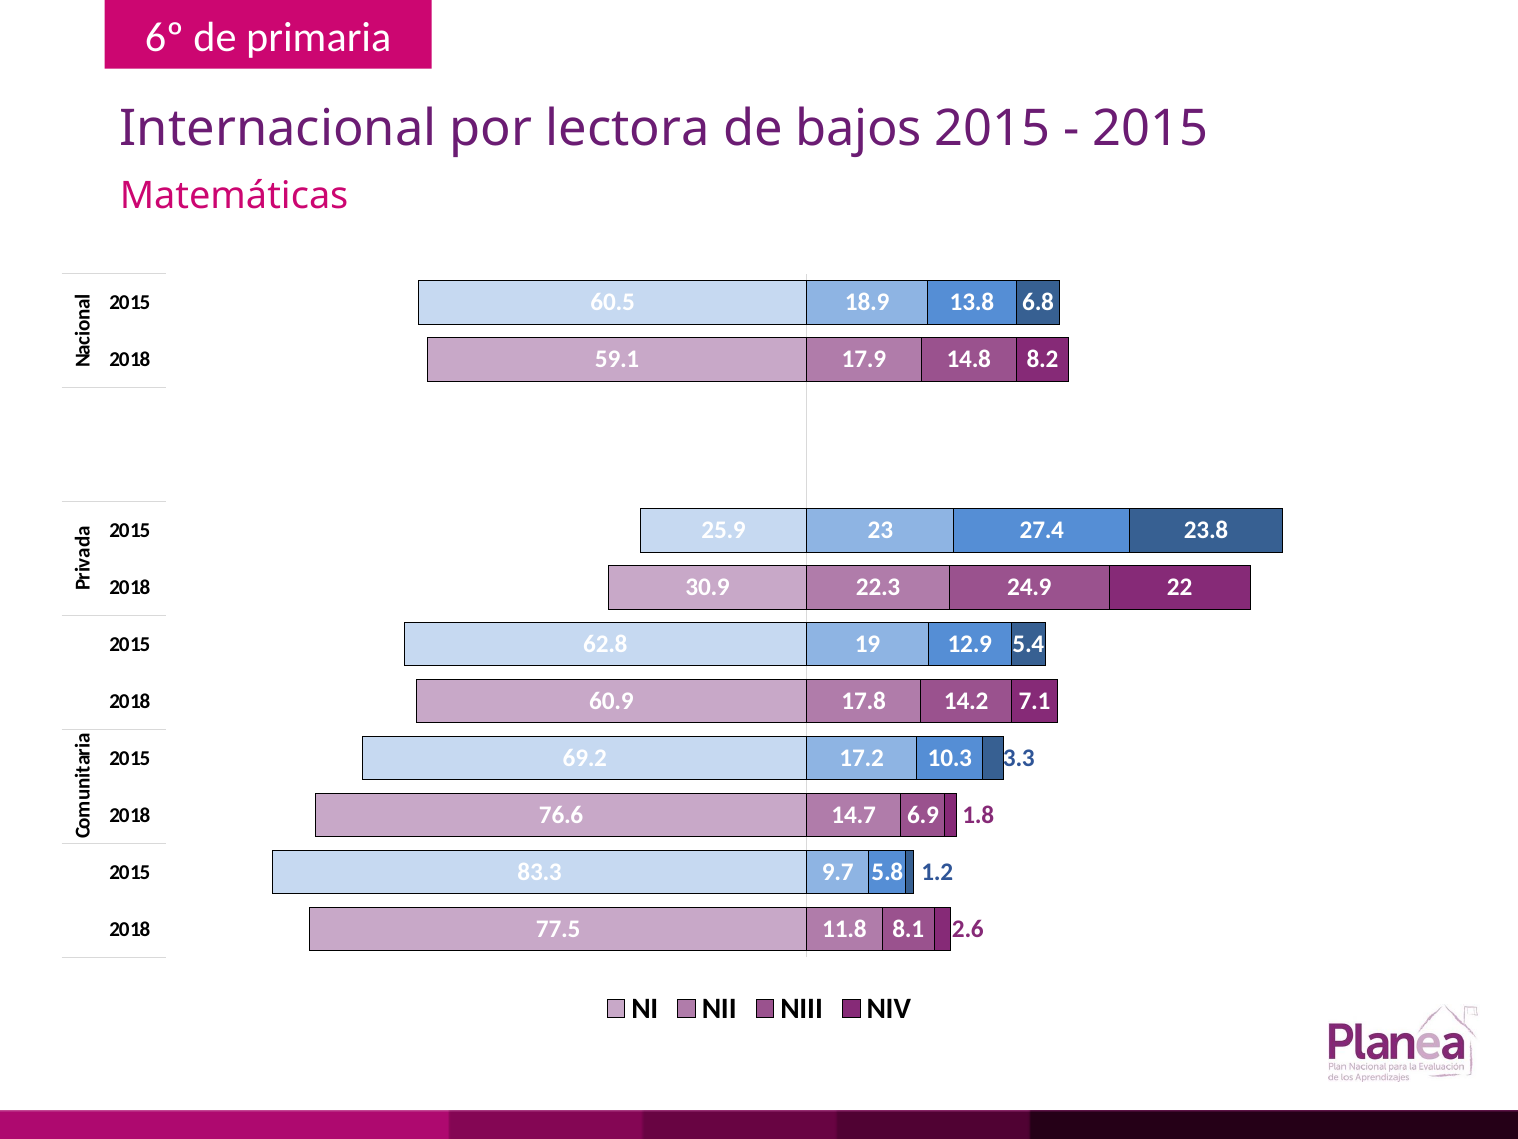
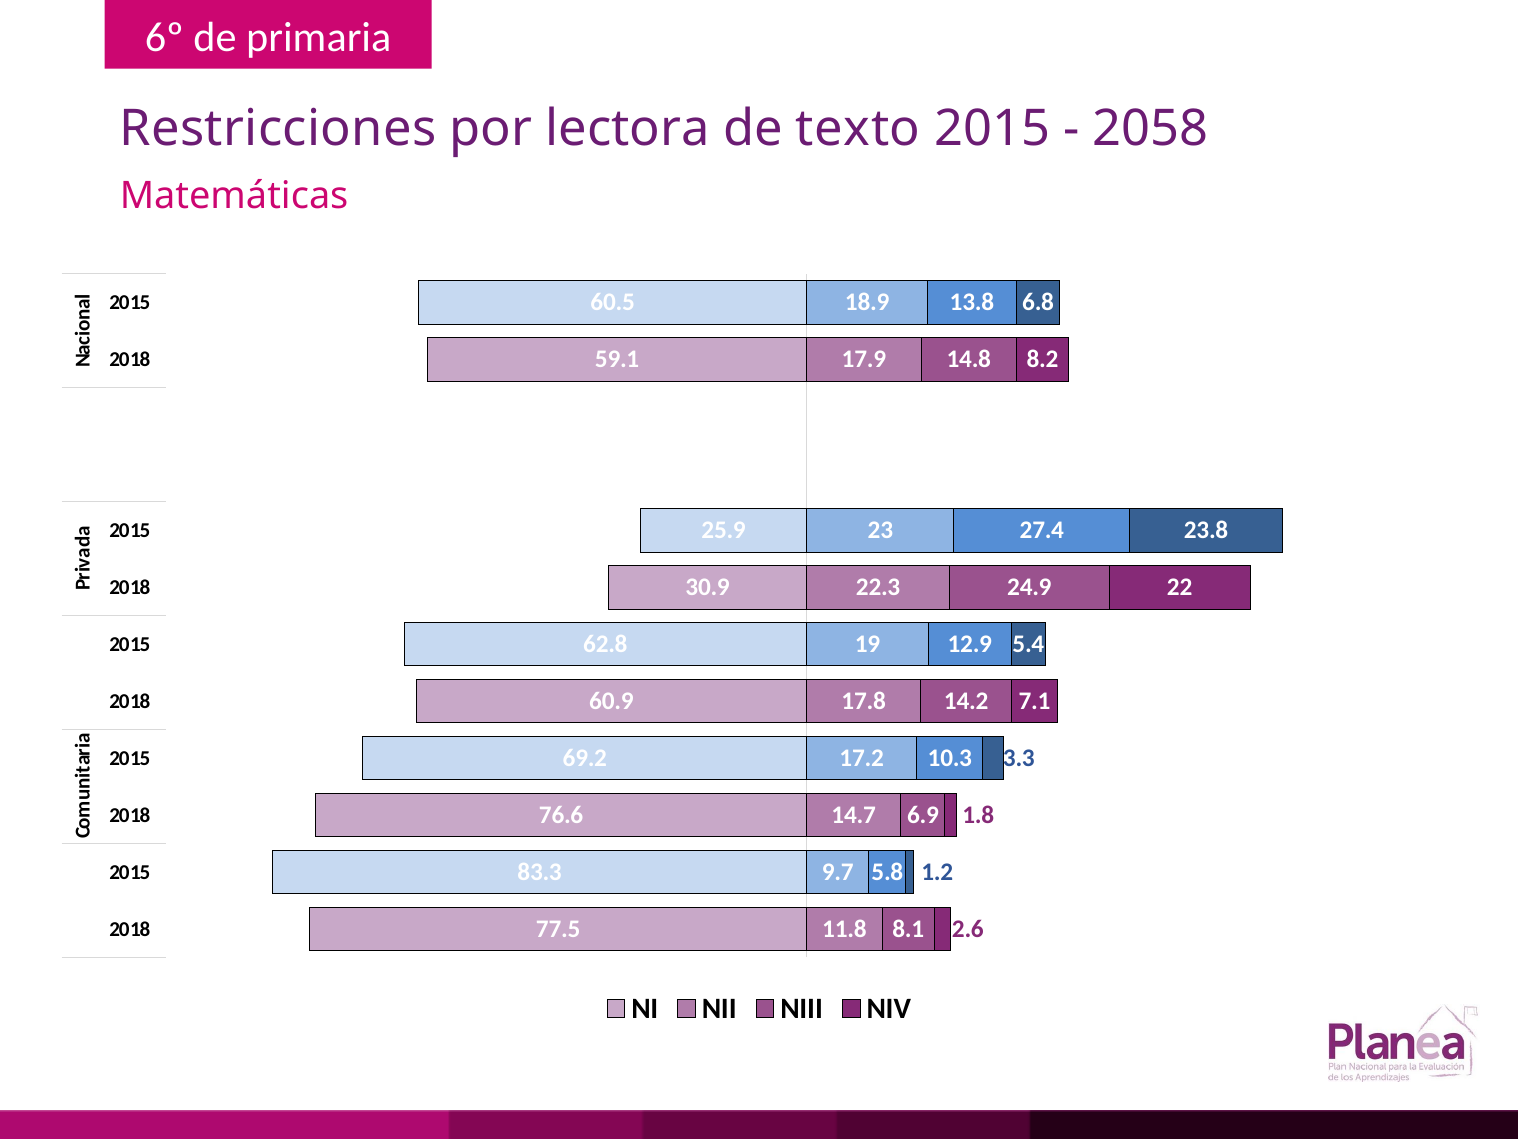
Internacional: Internacional -> Restricciones (278, 129)
bajos: bajos -> texto (858, 129)
2015: 2015 -> 2058 (1150, 129)
